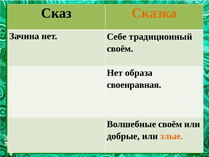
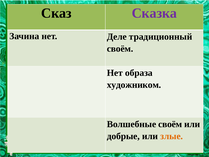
Сказка colour: orange -> purple (154, 13)
Себе: Себе -> Деле (117, 37)
своенравная: своенравная -> художником (134, 85)
